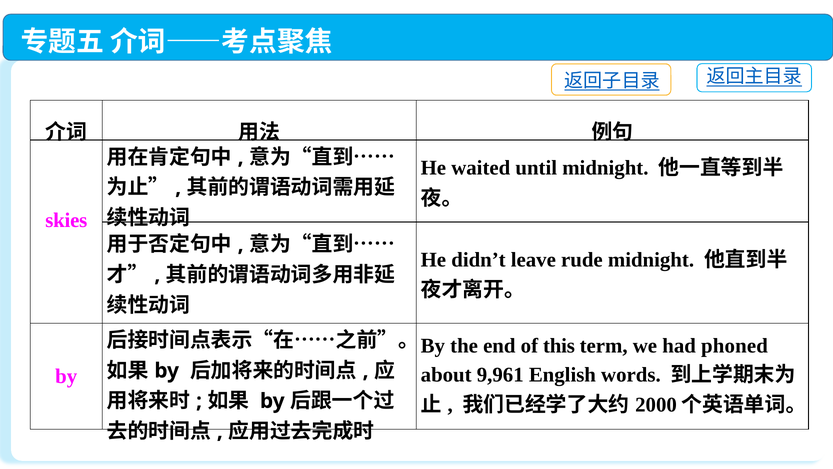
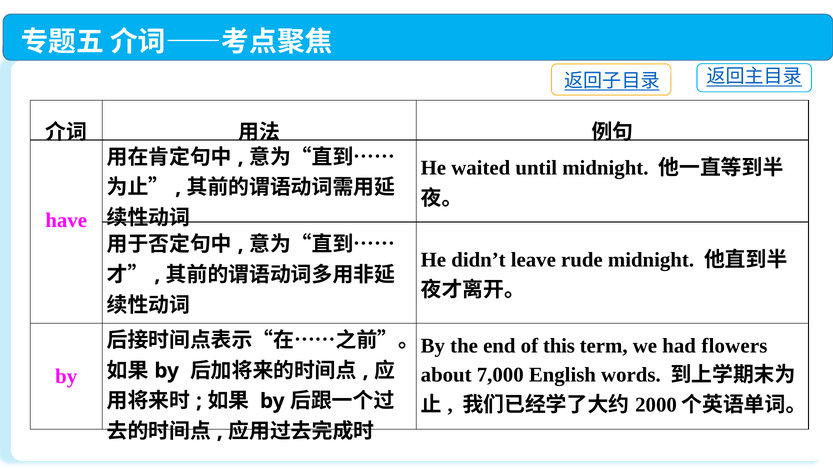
skies: skies -> have (66, 220)
phoned: phoned -> flowers (734, 346)
9,961: 9,961 -> 7,000 (500, 374)
